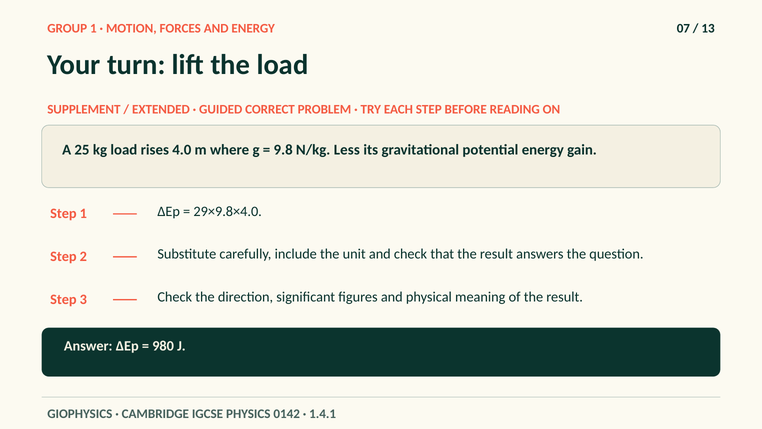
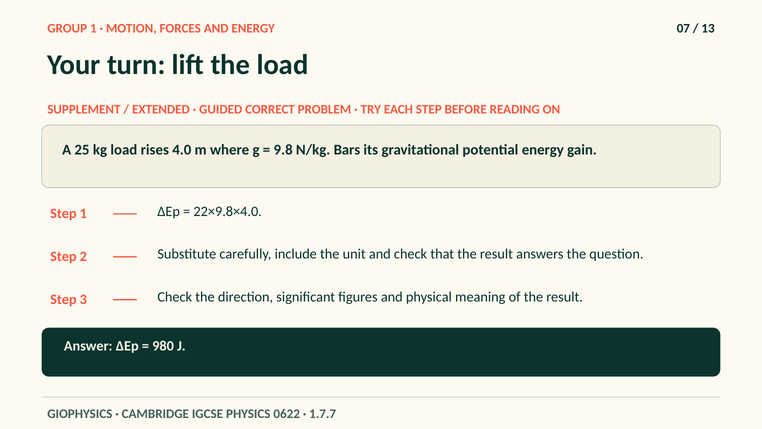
Less: Less -> Bars (347, 150)
29×9.8×4.0: 29×9.8×4.0 -> 22×9.8×4.0 (228, 211)
0142: 0142 -> 0622 (287, 413)
1.4.1: 1.4.1 -> 1.7.7 (323, 413)
